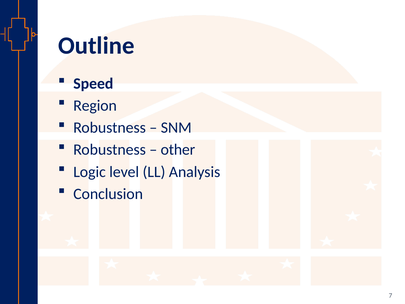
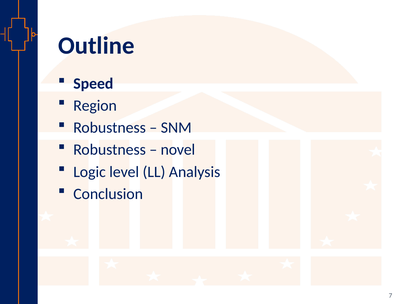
other: other -> novel (178, 150)
